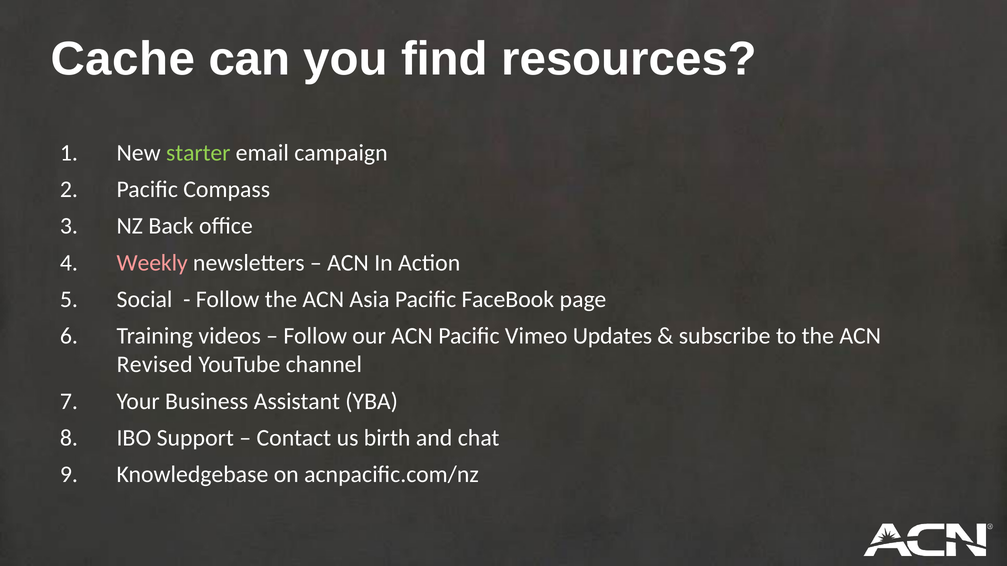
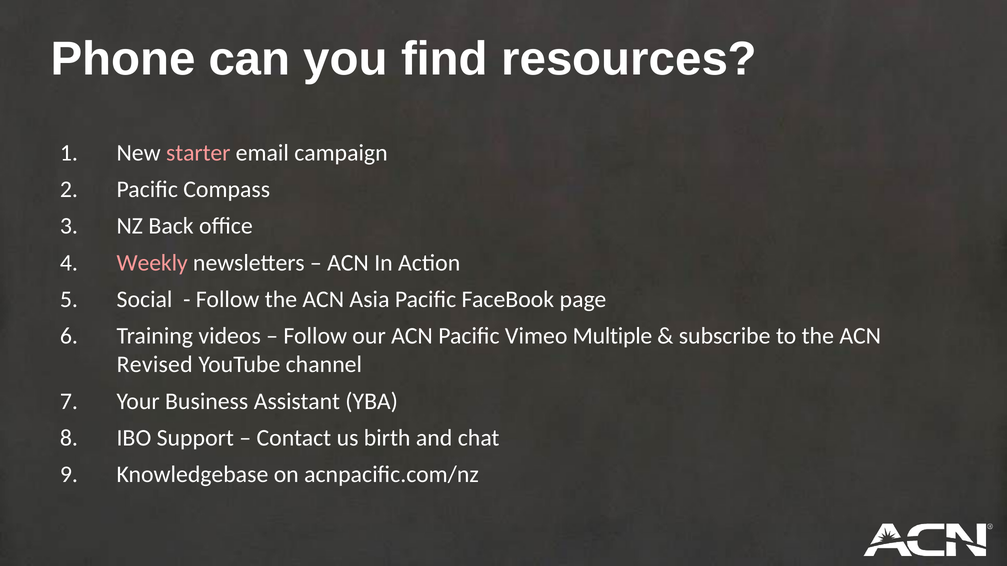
Cache: Cache -> Phone (123, 59)
starter colour: light green -> pink (198, 153)
Updates: Updates -> Multiple (612, 336)
